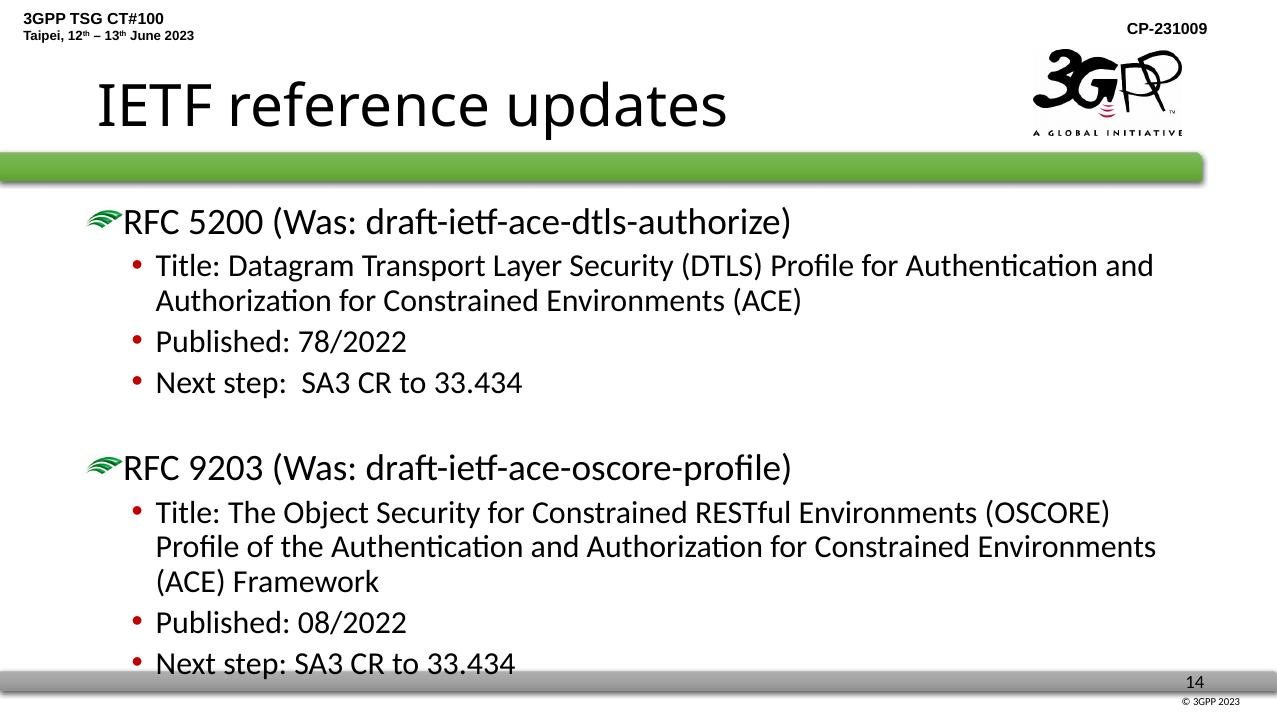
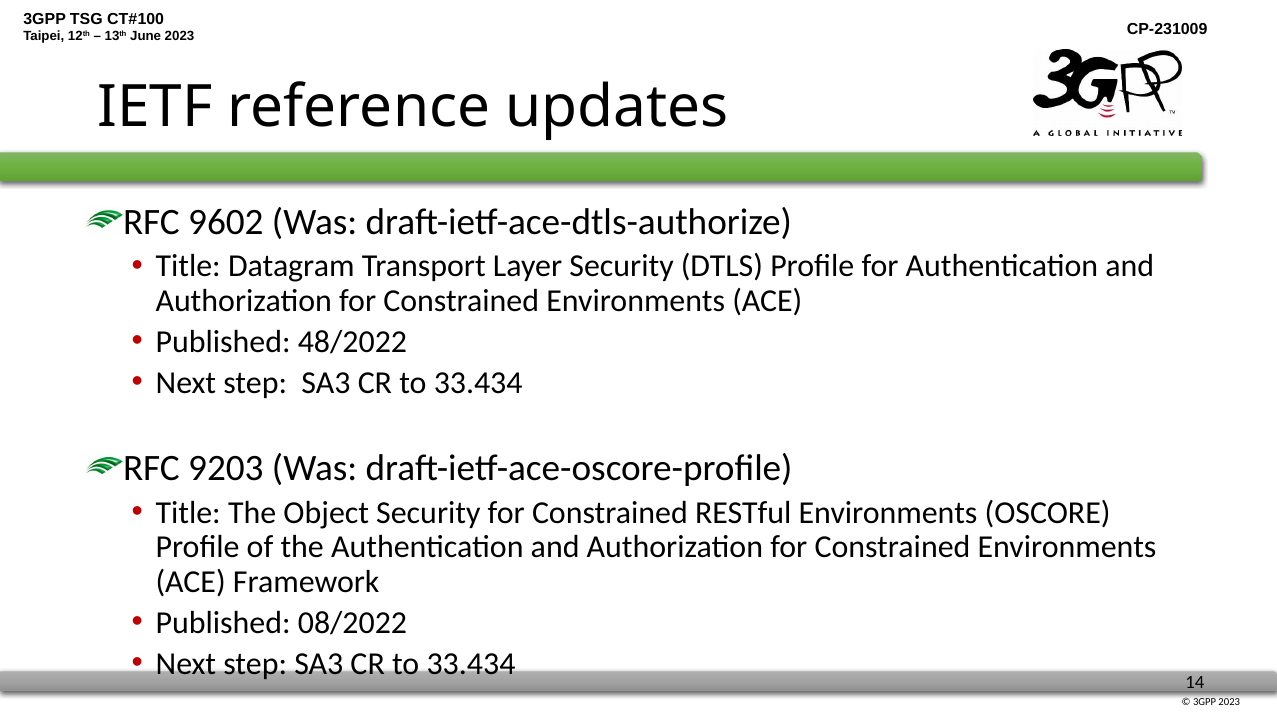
5200: 5200 -> 9602 (226, 222)
78/2022: 78/2022 -> 48/2022 (352, 342)
